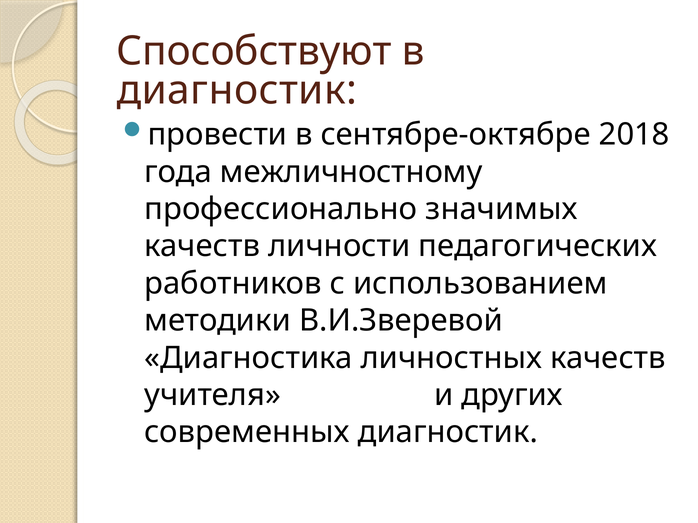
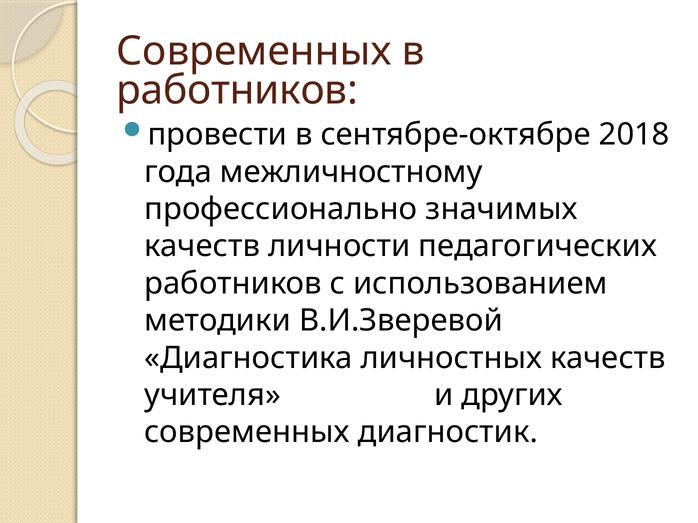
Способствуют: Способствуют -> Современных (254, 51)
диагностик: диагностик -> работников (237, 90)
